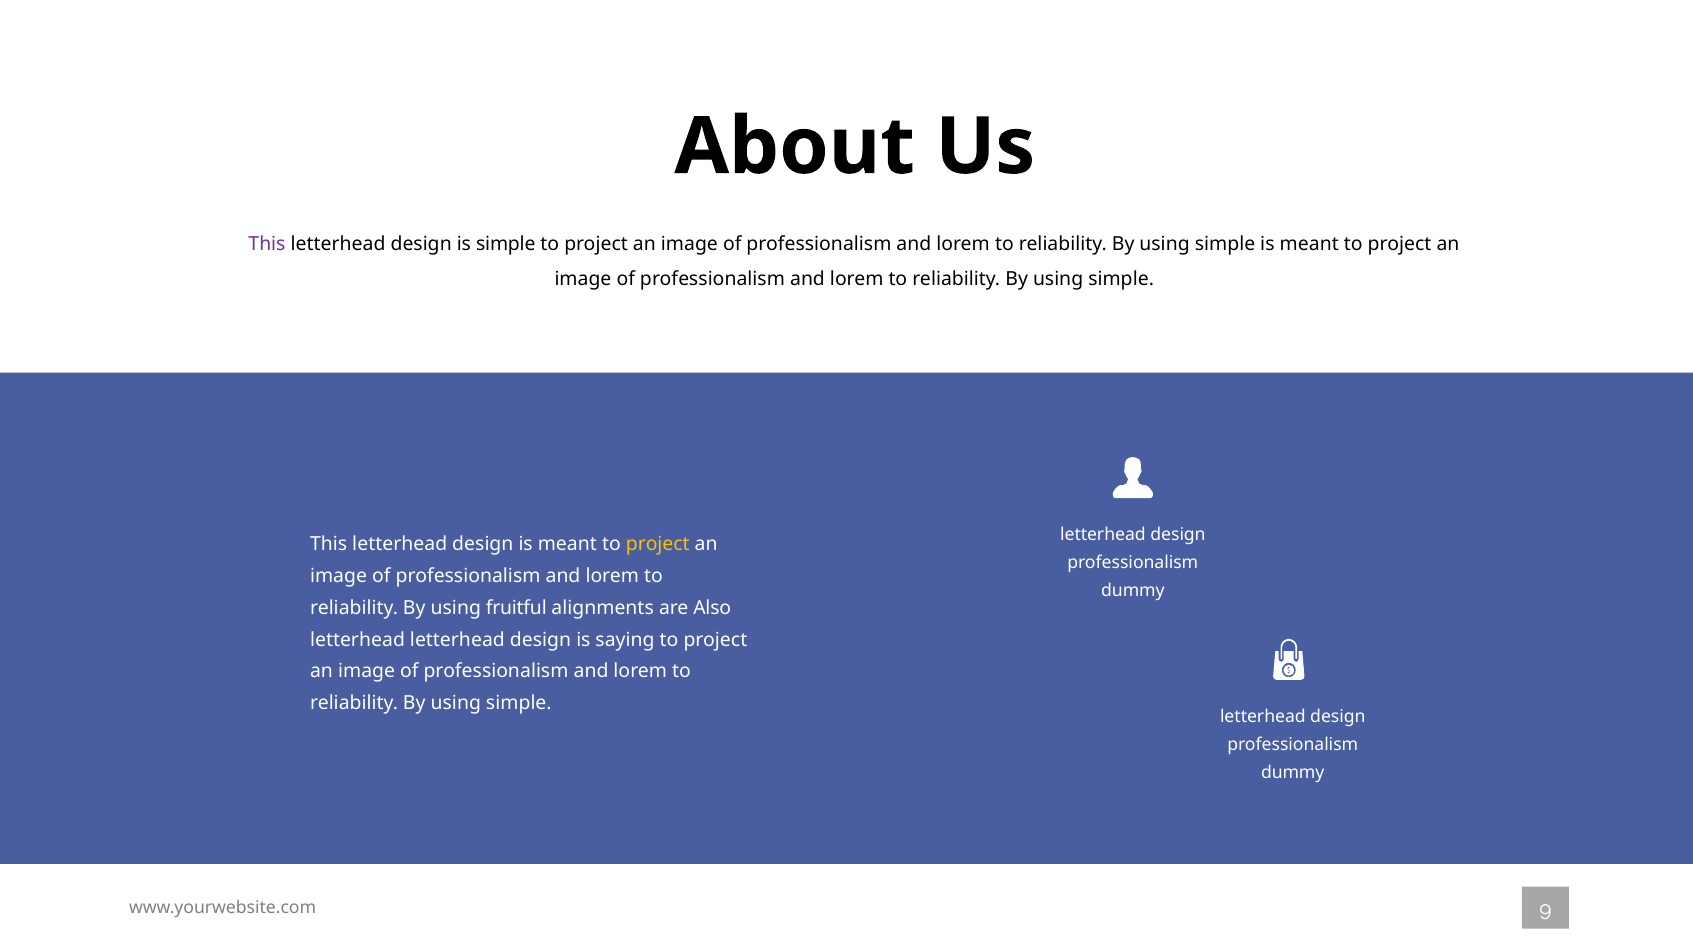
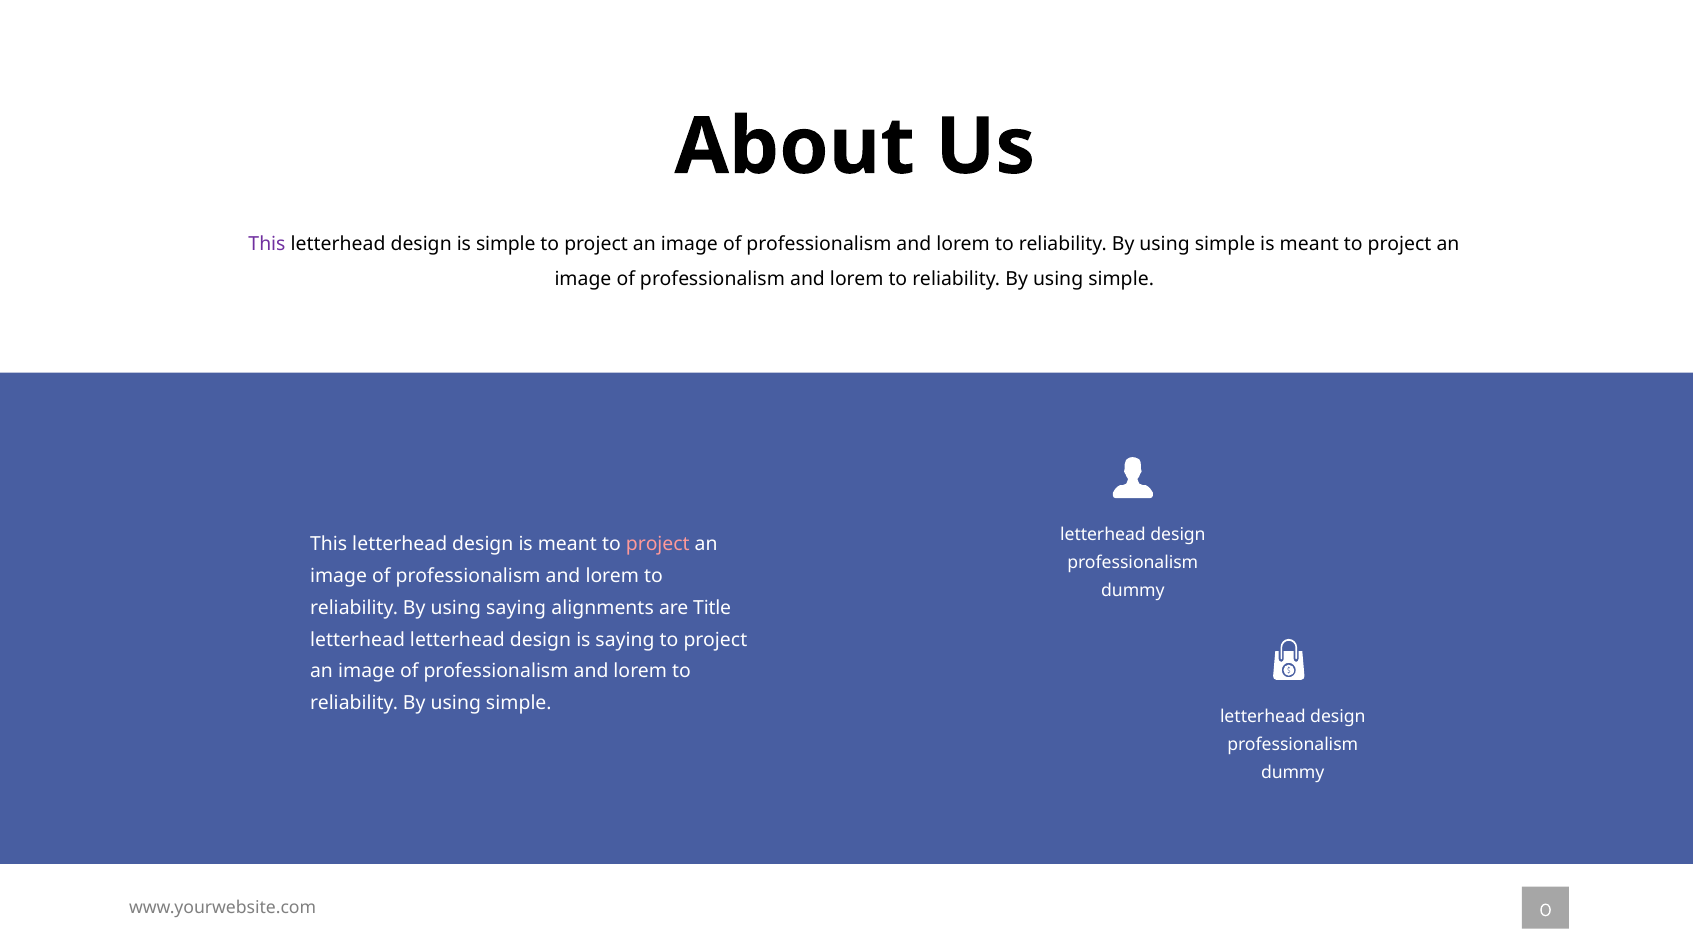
project colour: yellow -> pink (658, 545)
using fruitful: fruitful -> saying (516, 608)
Also: Also -> Title (712, 608)
9: 9 -> 0 (1546, 909)
